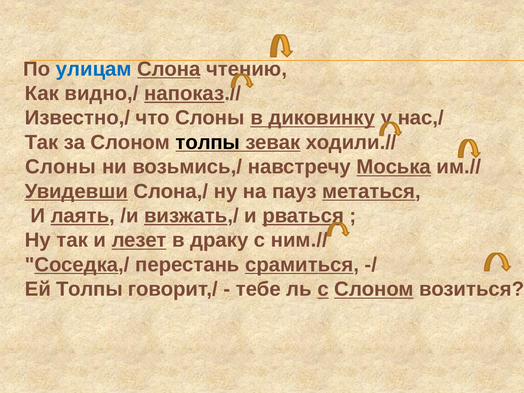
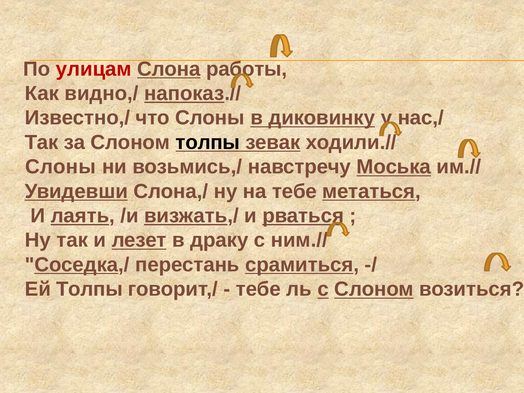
улицам colour: blue -> red (94, 69)
чтению: чтению -> работы (247, 69)
на пауз: пауз -> тебе (294, 191)
